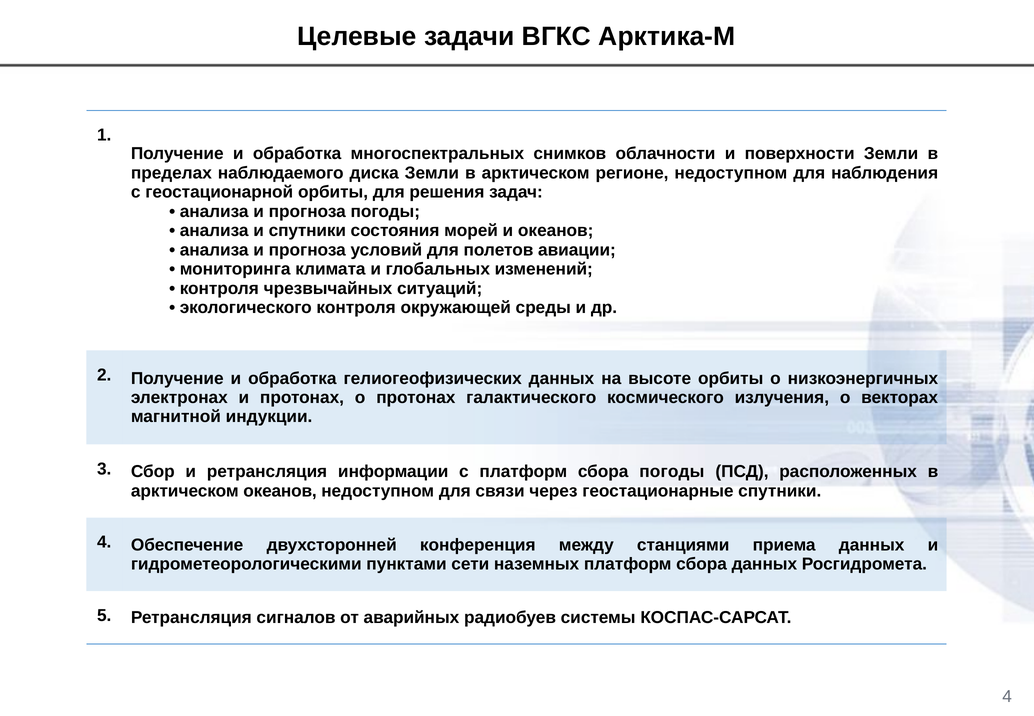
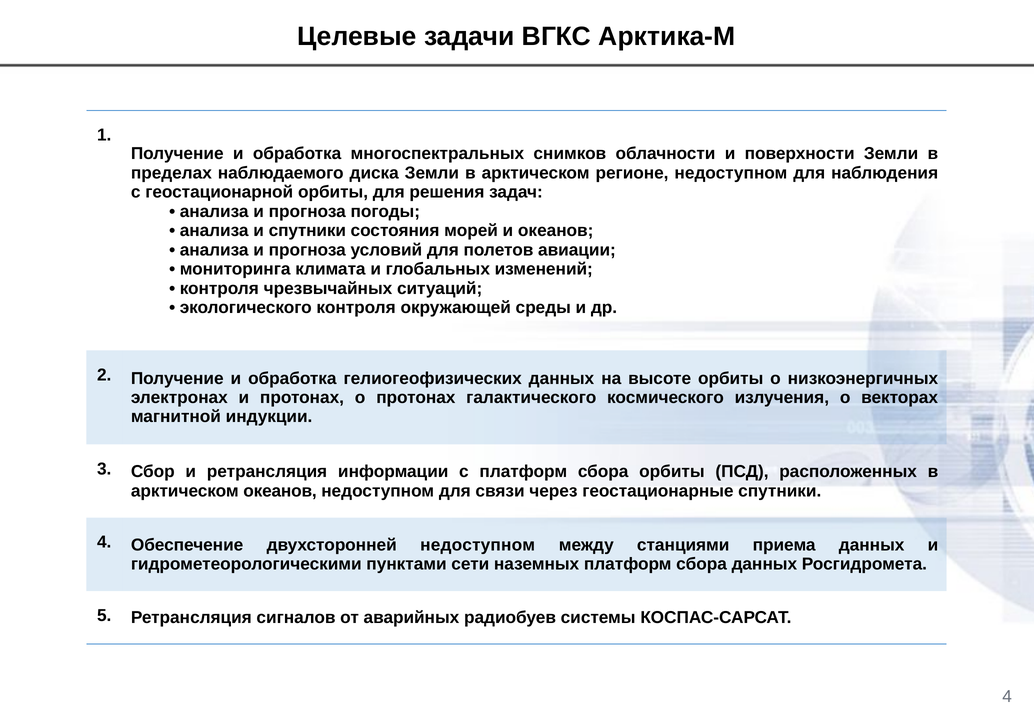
сбора погоды: погоды -> орбиты (672, 471)
двухсторонней конференция: конференция -> недоступном (478, 545)
